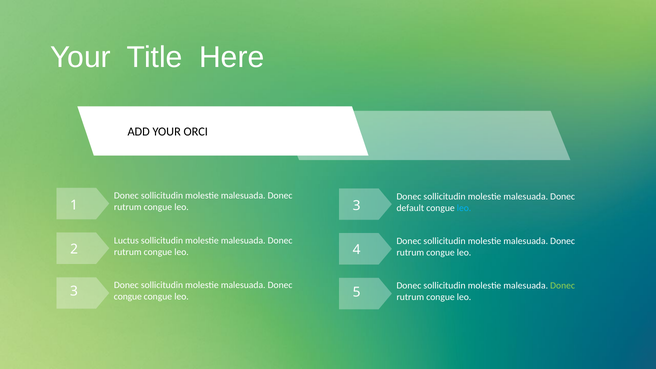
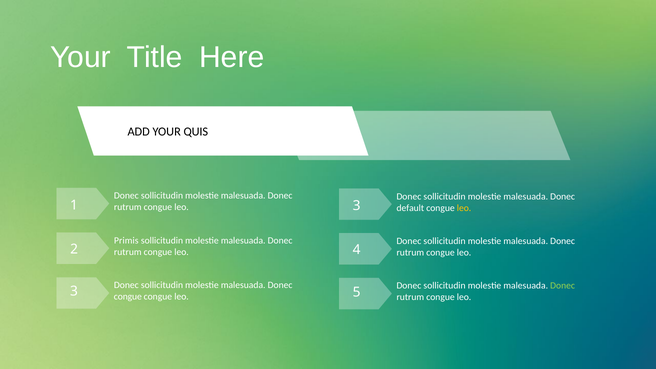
ORCI: ORCI -> QUIS (196, 132)
leo colour: light blue -> yellow (464, 208)
Luctus: Luctus -> Primis (126, 241)
